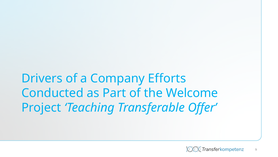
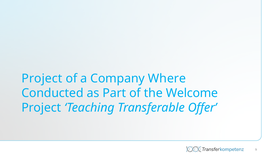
Drivers: Drivers -> Project (42, 78)
Efforts: Efforts -> Where (167, 78)
